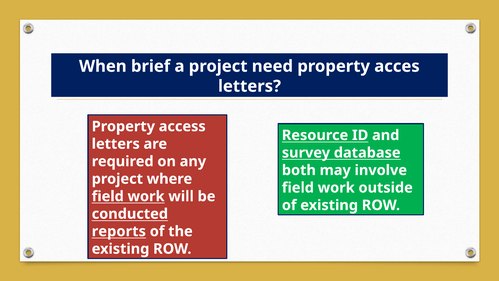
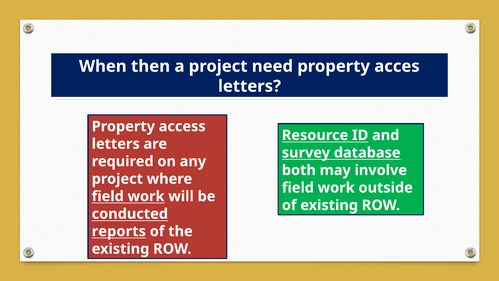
brief: brief -> then (151, 66)
